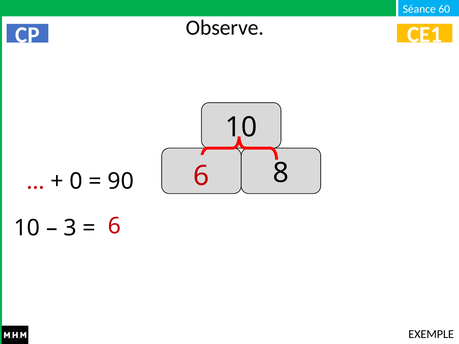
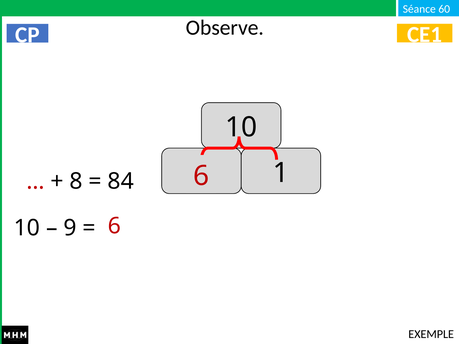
8: 8 -> 1 (281, 173)
0: 0 -> 8 (76, 182)
90: 90 -> 84 (121, 182)
3: 3 -> 9 (70, 228)
